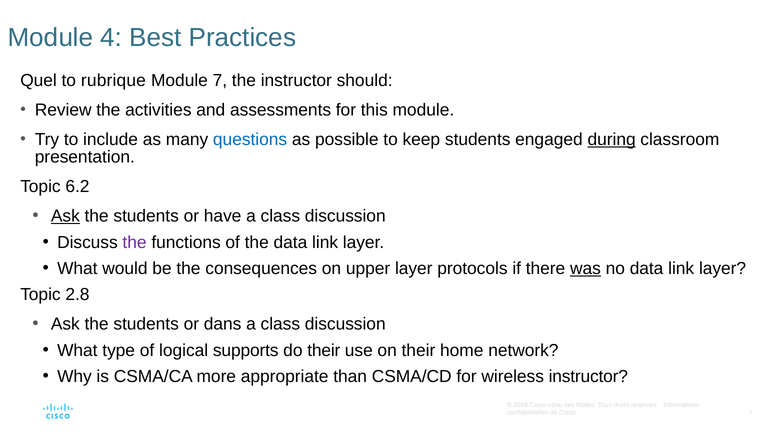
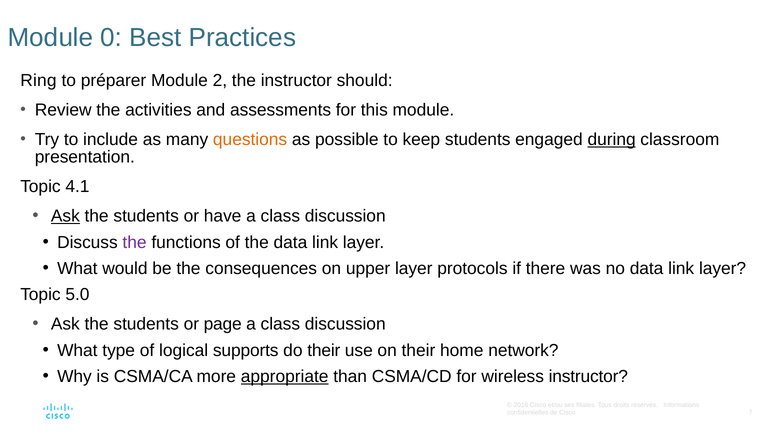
4: 4 -> 0 (111, 38)
Quel: Quel -> Ring (38, 81)
rubrique: rubrique -> préparer (114, 81)
Module 7: 7 -> 2 (220, 81)
questions colour: blue -> orange (250, 140)
6.2: 6.2 -> 4.1 (77, 187)
was underline: present -> none (585, 268)
2.8: 2.8 -> 5.0 (77, 295)
dans: dans -> page (223, 324)
appropriate underline: none -> present (285, 376)
